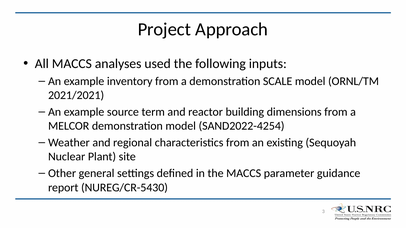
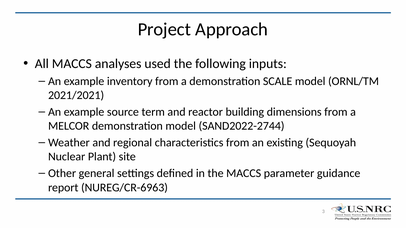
SAND2022-4254: SAND2022-4254 -> SAND2022-2744 (242, 126)
NUREG/CR-5430: NUREG/CR-5430 -> NUREG/CR-6963 (124, 188)
